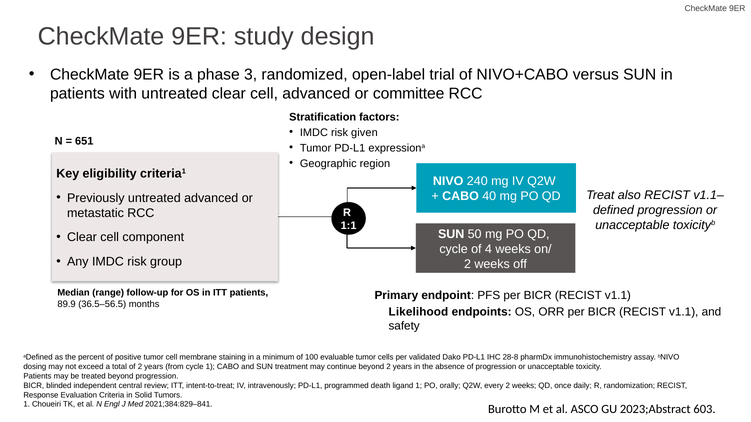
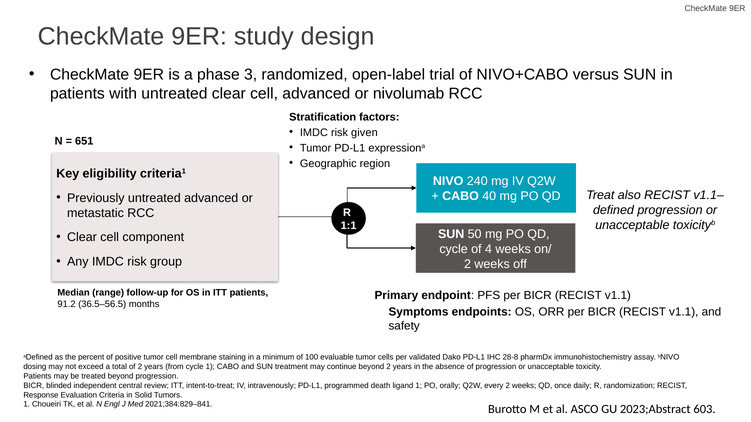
committee: committee -> nivolumab (409, 94)
89.9: 89.9 -> 91.2 (67, 304)
Likelihood: Likelihood -> Symptoms (418, 312)
